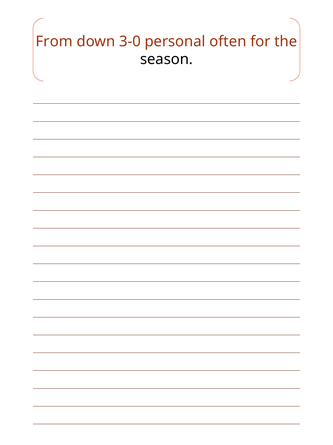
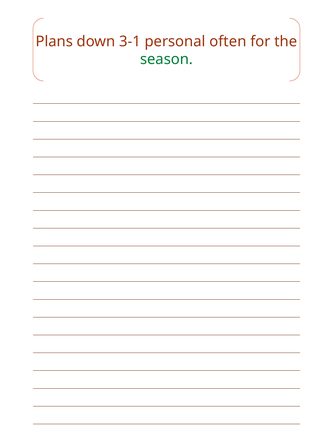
From: From -> Plans (54, 41)
3-0: 3-0 -> 3-1 (130, 41)
season colour: black -> green (167, 59)
